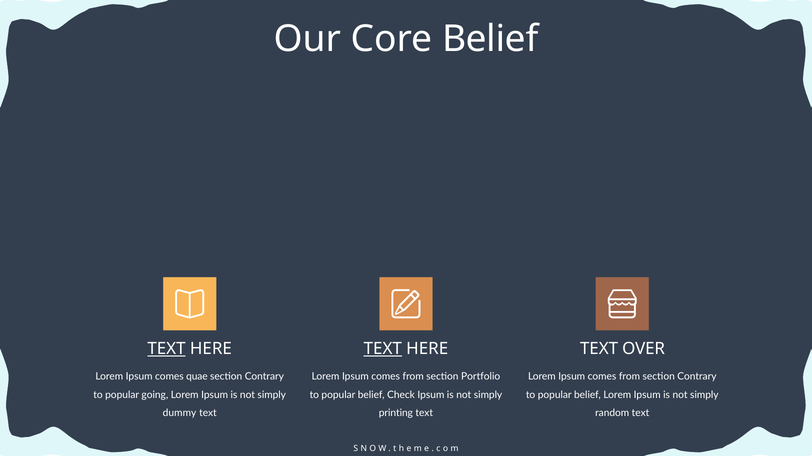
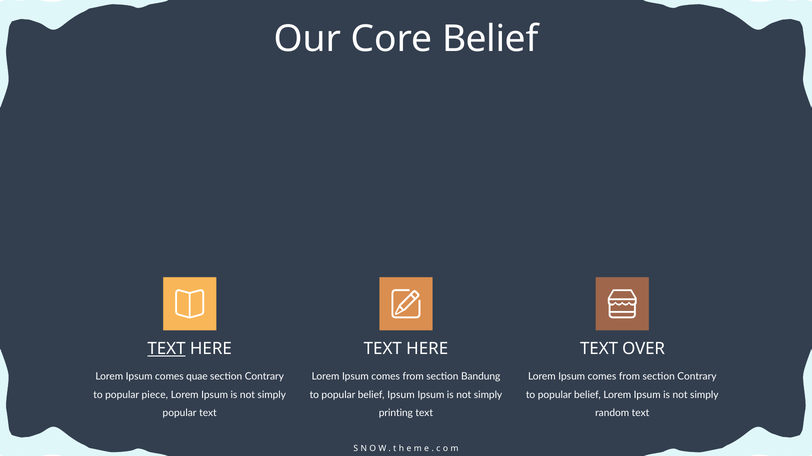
TEXT underline: present -> none (383, 349)
Portfolio: Portfolio -> Bandung (481, 377)
going: going -> piece (155, 395)
belief Check: Check -> Ipsum (401, 395)
dummy: dummy -> popular (180, 414)
